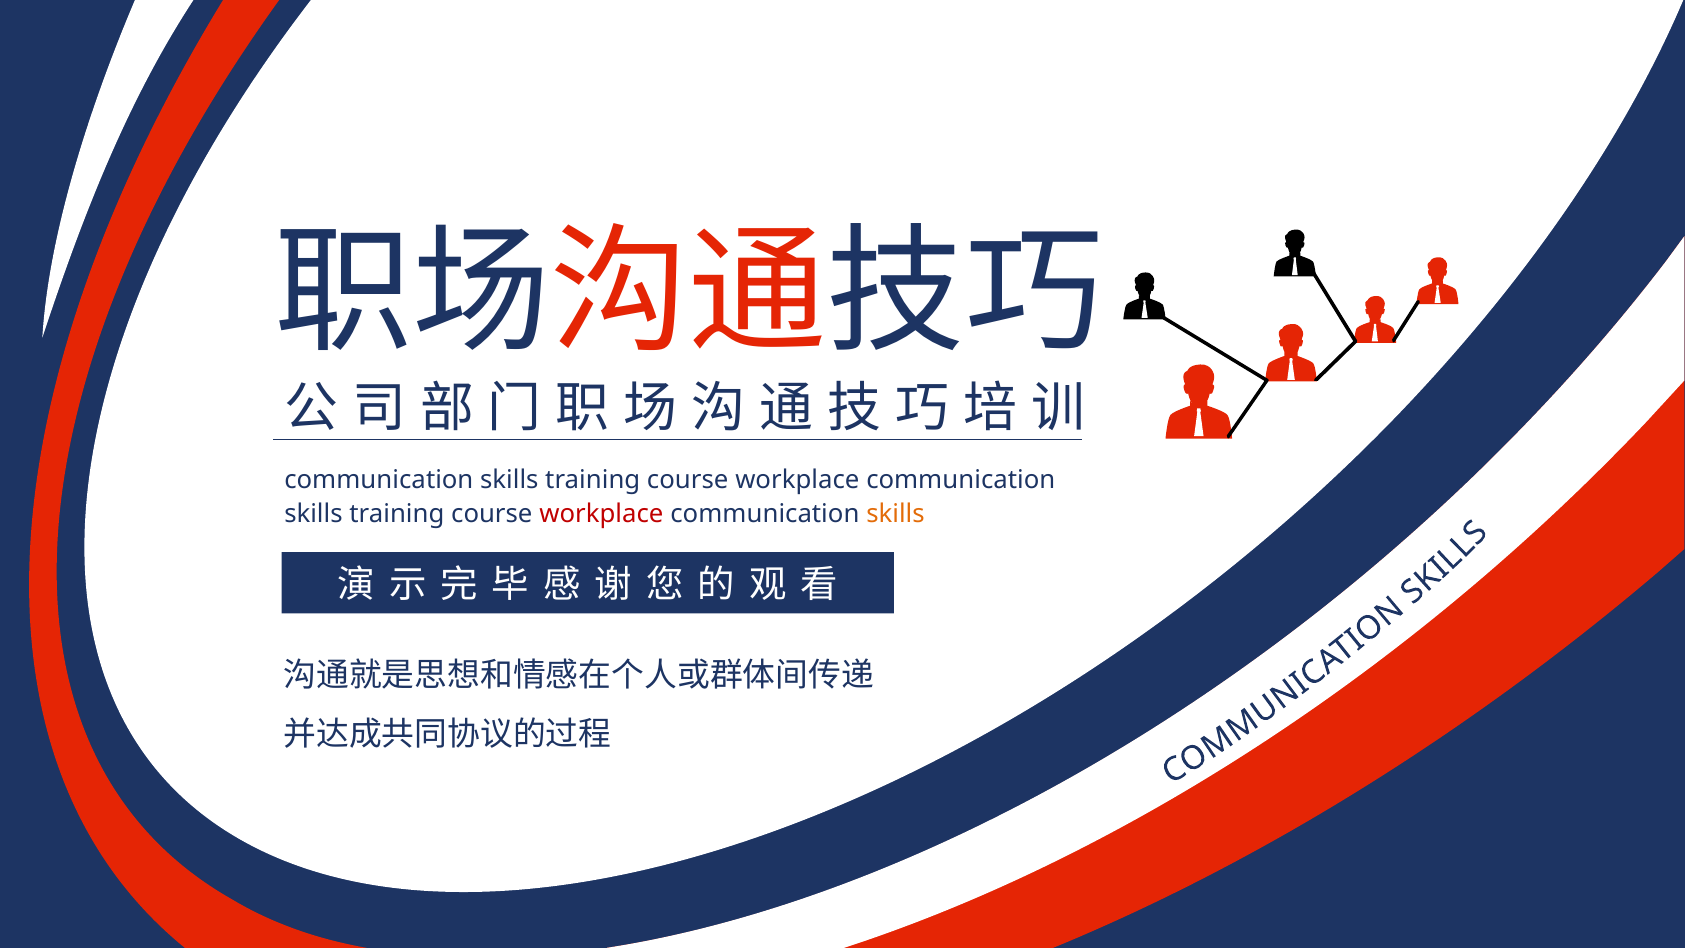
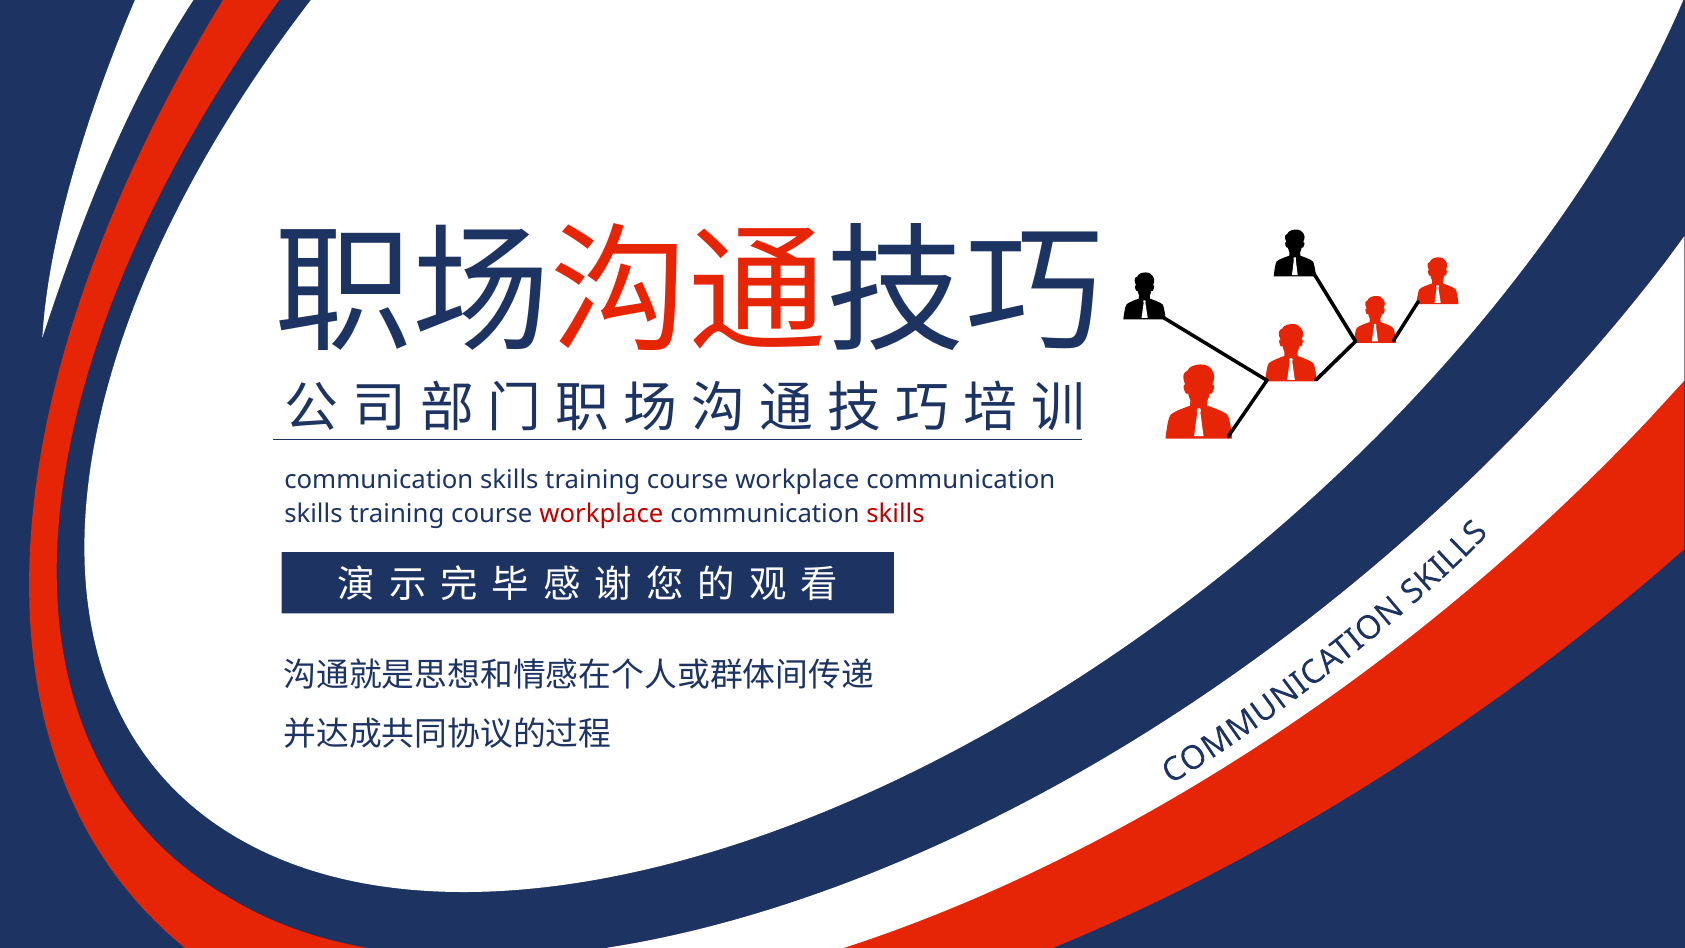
skills colour: orange -> red (895, 514)
